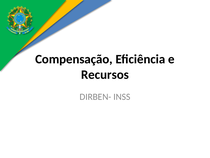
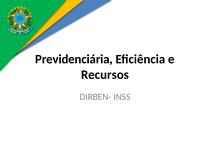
Compensação: Compensação -> Previdenciária (74, 59)
